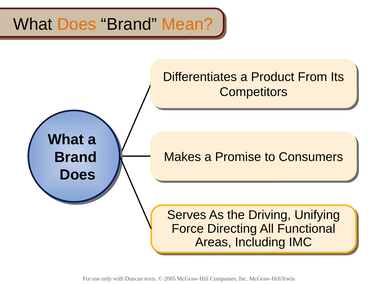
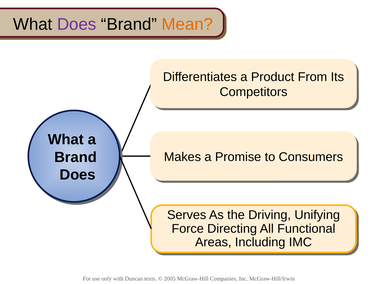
Does colour: orange -> purple (77, 24)
